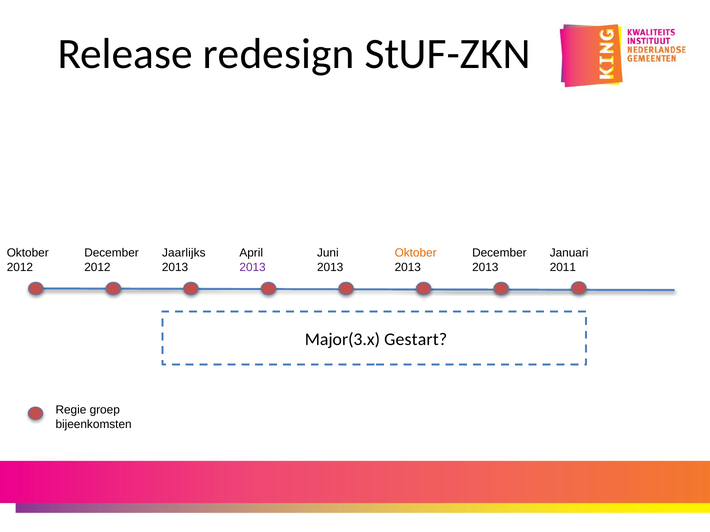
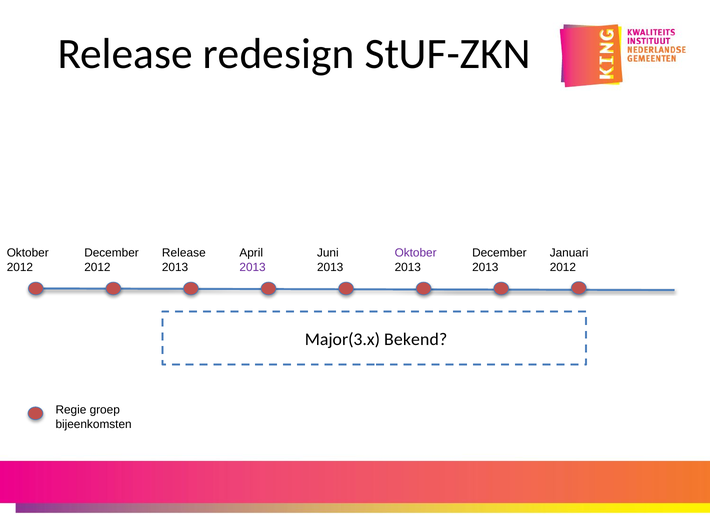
Jaarlijks: Jaarlijks -> Release (184, 253)
Oktober colour: orange -> purple (416, 253)
2011: 2011 -> 2012 (563, 267)
Gestart: Gestart -> Bekend (416, 339)
